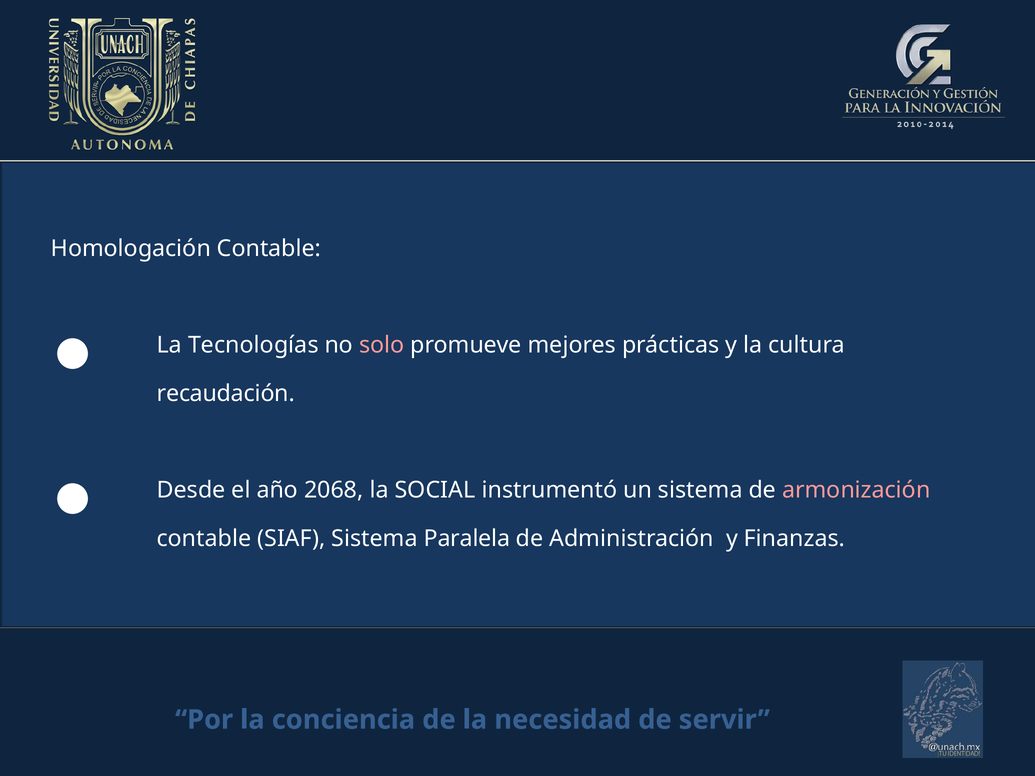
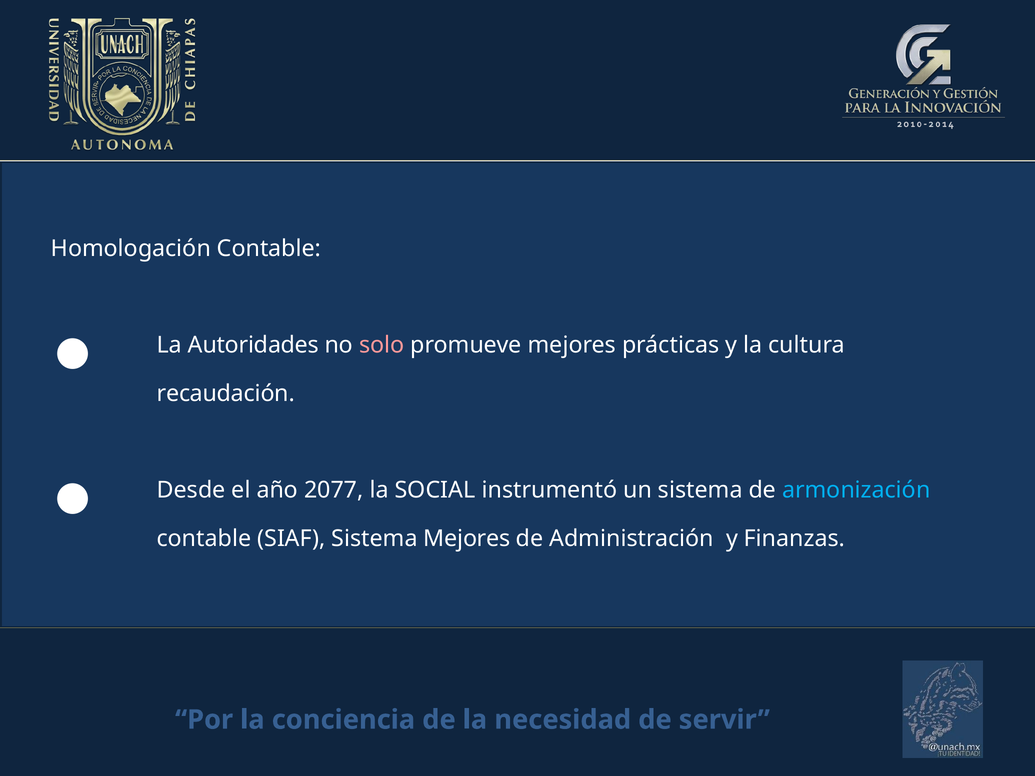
Tecnologías: Tecnologías -> Autoridades (253, 345)
2068: 2068 -> 2077 (334, 490)
armonización colour: pink -> light blue (856, 490)
Sistema Paralela: Paralela -> Mejores (467, 539)
